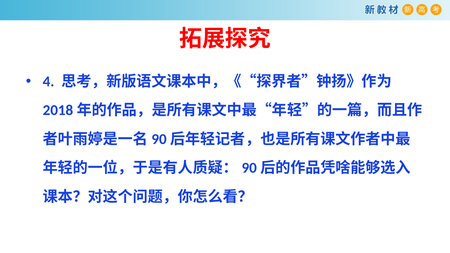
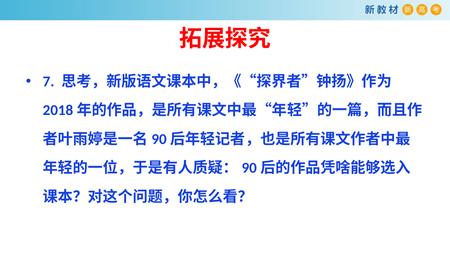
4: 4 -> 7 (49, 82)
